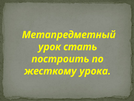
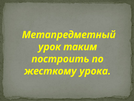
стать: стать -> таким (80, 47)
